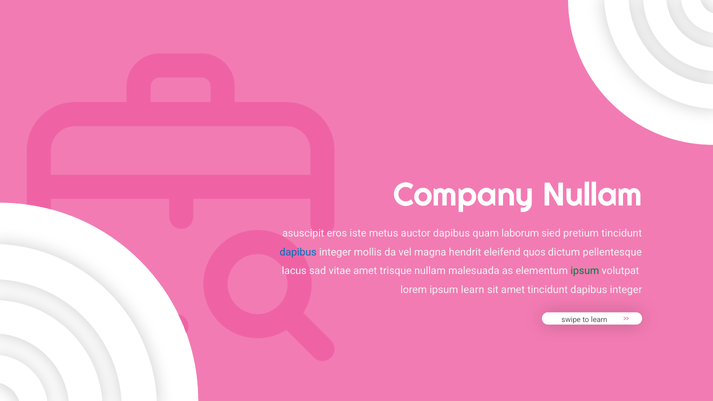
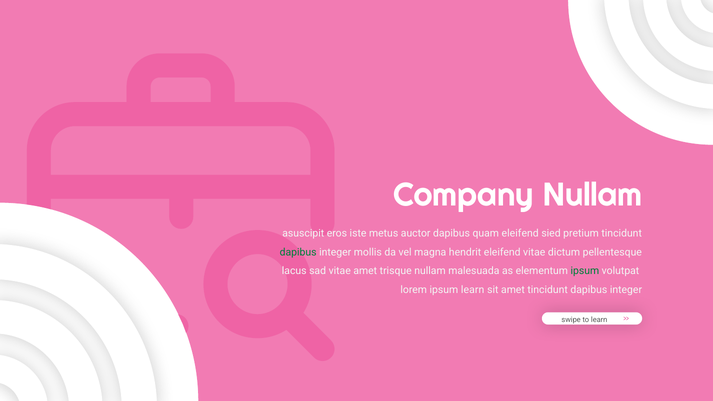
quam laborum: laborum -> eleifend (520, 234)
dapibus colour: blue -> green (298, 252)
eleifend quos: quos -> vitae (534, 252)
